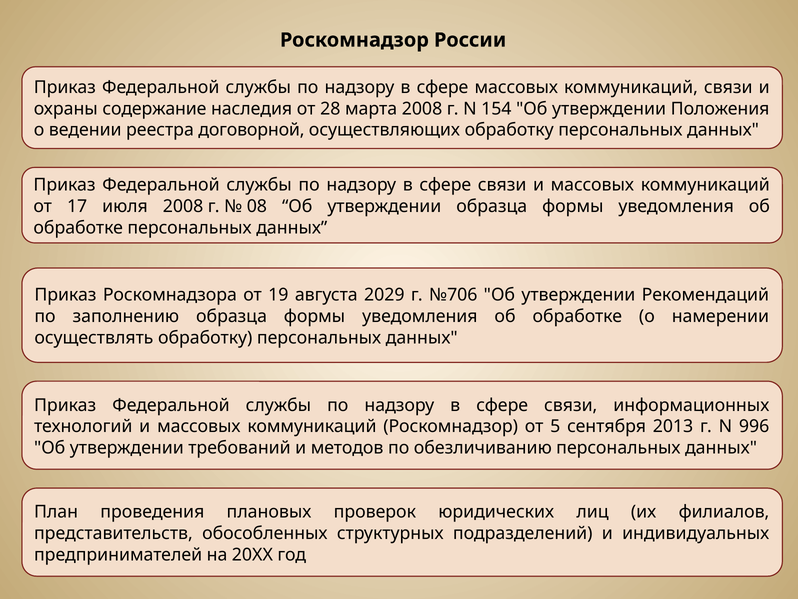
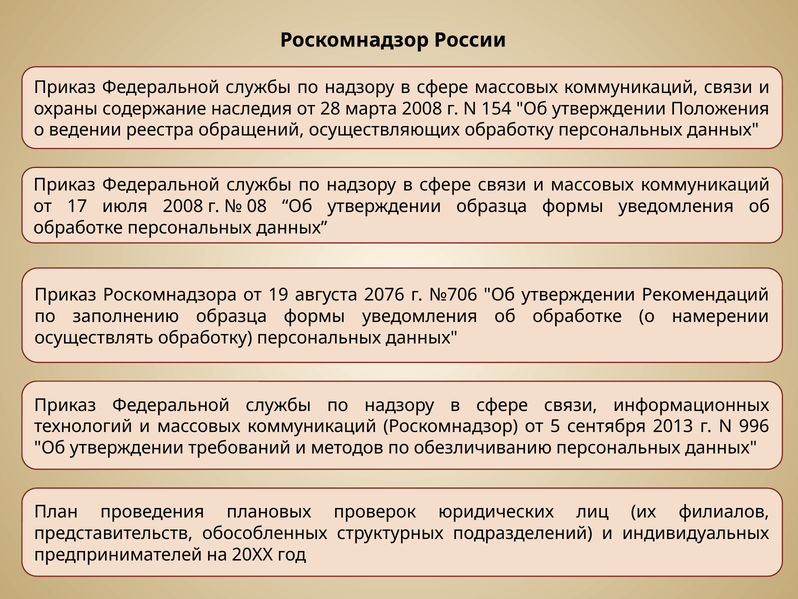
договорной: договорной -> обращений (251, 130)
2029: 2029 -> 2076 (384, 295)
